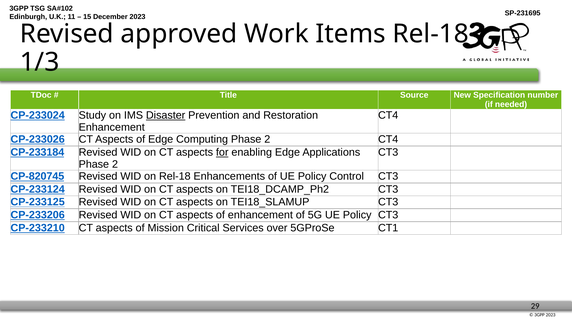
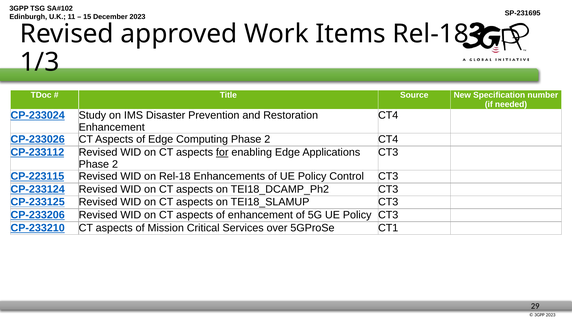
Disaster underline: present -> none (166, 115)
CP-233184: CP-233184 -> CP-233112 (37, 152)
CP-820745: CP-820745 -> CP-223115 (37, 176)
